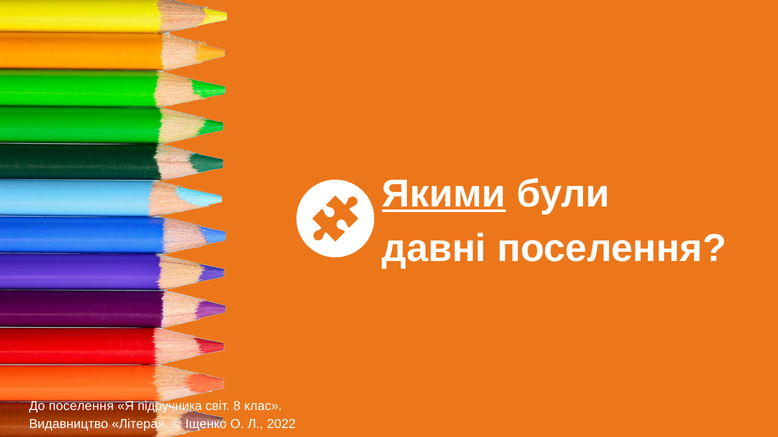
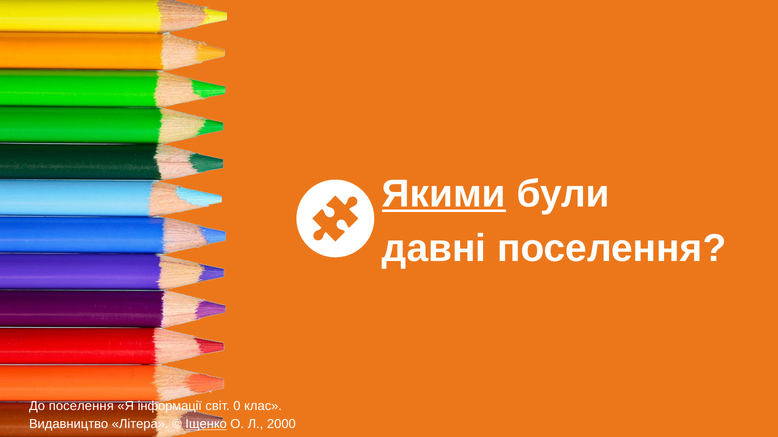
підручника: підручника -> інформації (170, 407)
8: 8 -> 0 (237, 407)
Іщенко underline: none -> present (206, 425)
2022: 2022 -> 2000 (281, 425)
